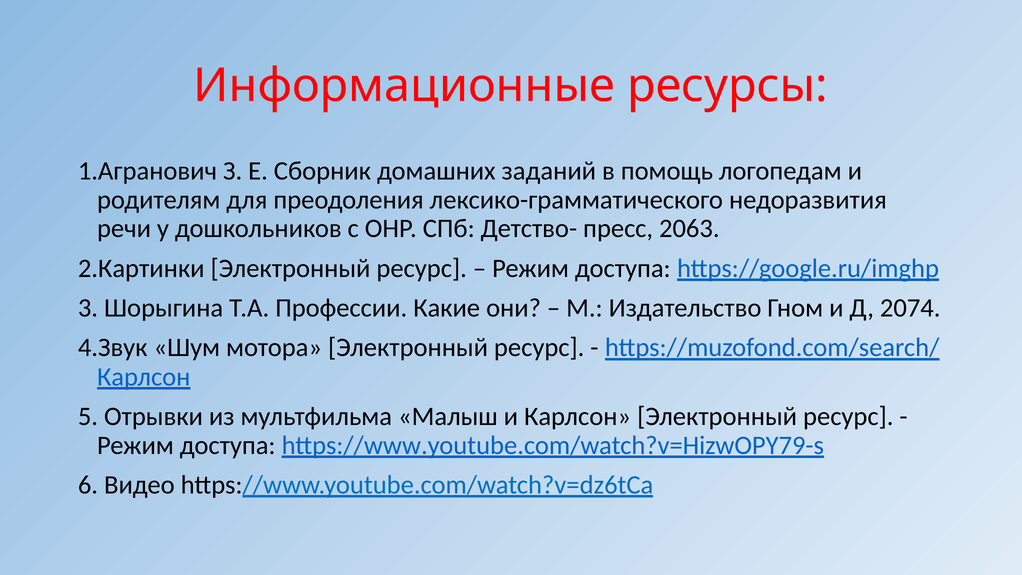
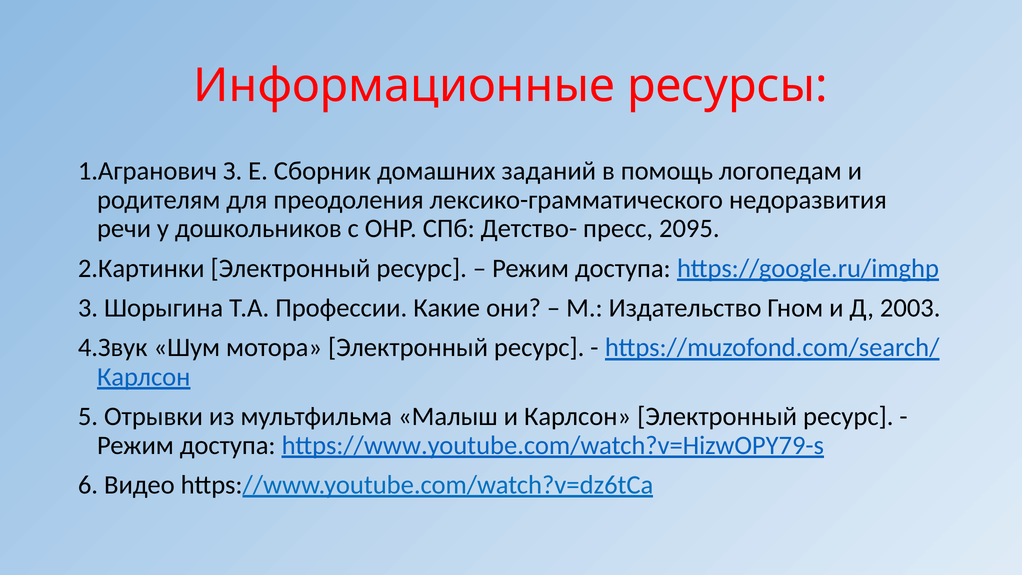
2063: 2063 -> 2095 (689, 229)
2074: 2074 -> 2003 (910, 308)
